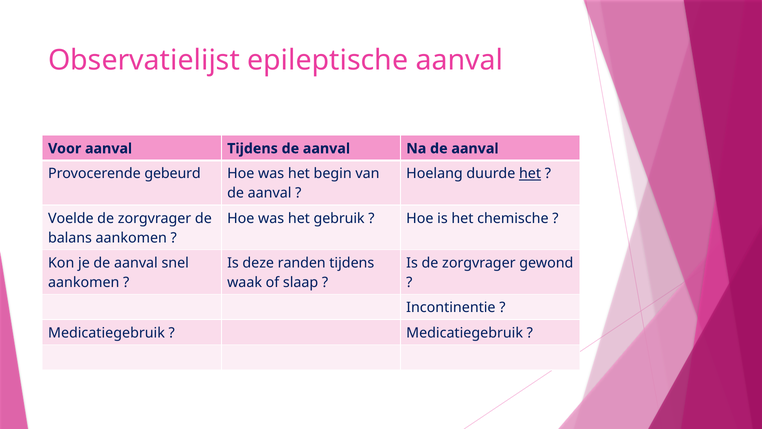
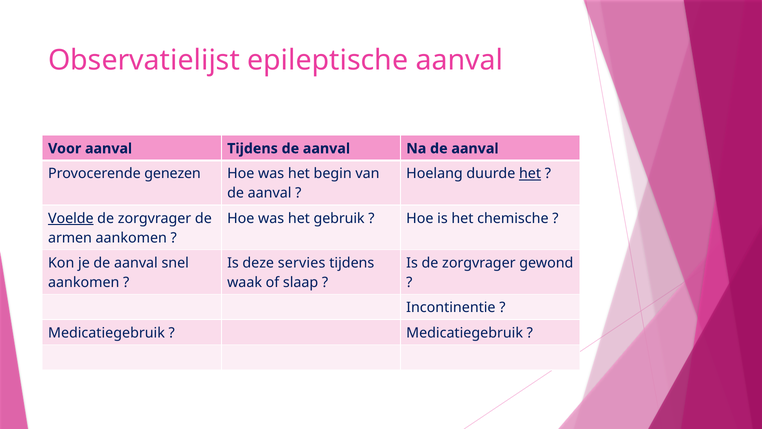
gebeurd: gebeurd -> genezen (173, 174)
Voelde underline: none -> present (71, 218)
balans: balans -> armen (70, 238)
randen: randen -> servies (302, 263)
